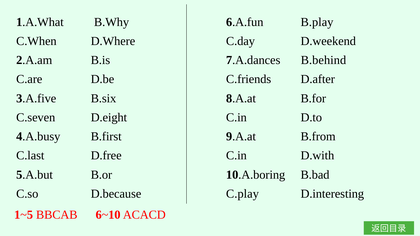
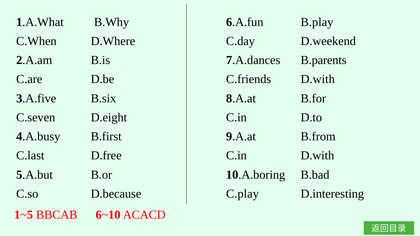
B.behind: B.behind -> B.parents (324, 60)
C.friends D.after: D.after -> D.with (318, 79)
